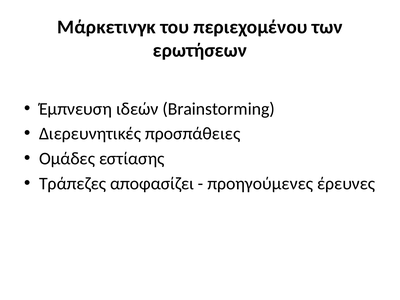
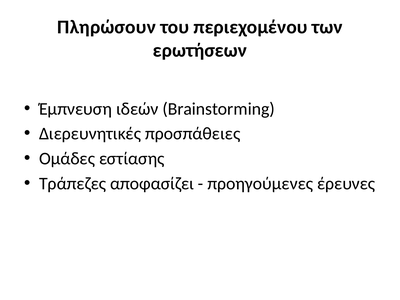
Μάρκετινγκ: Μάρκετινγκ -> Πληρώσουν (107, 27)
